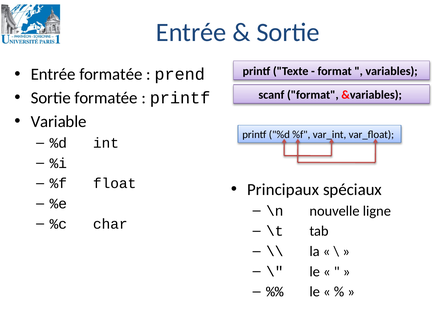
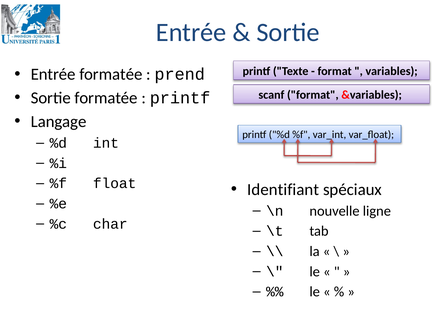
Variable: Variable -> Langage (59, 122)
Principaux: Principaux -> Identifiant (283, 189)
